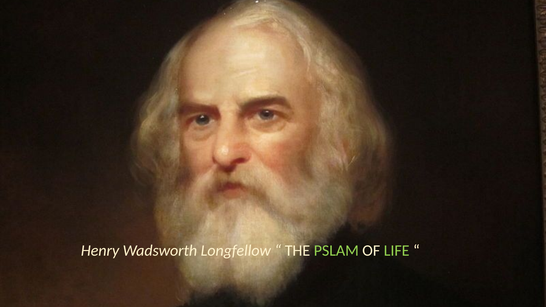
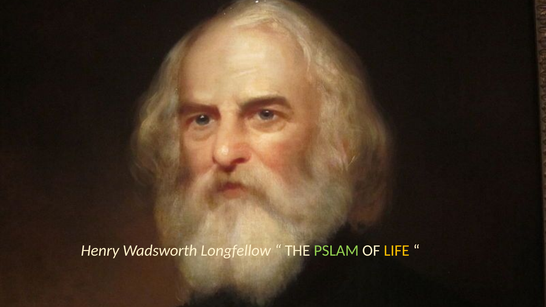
LIFE colour: light green -> yellow (397, 251)
